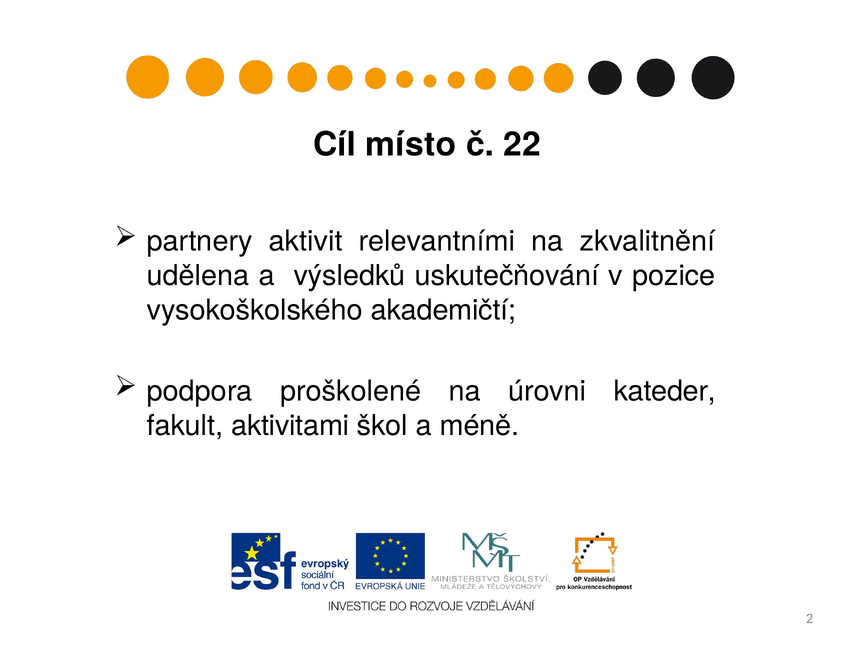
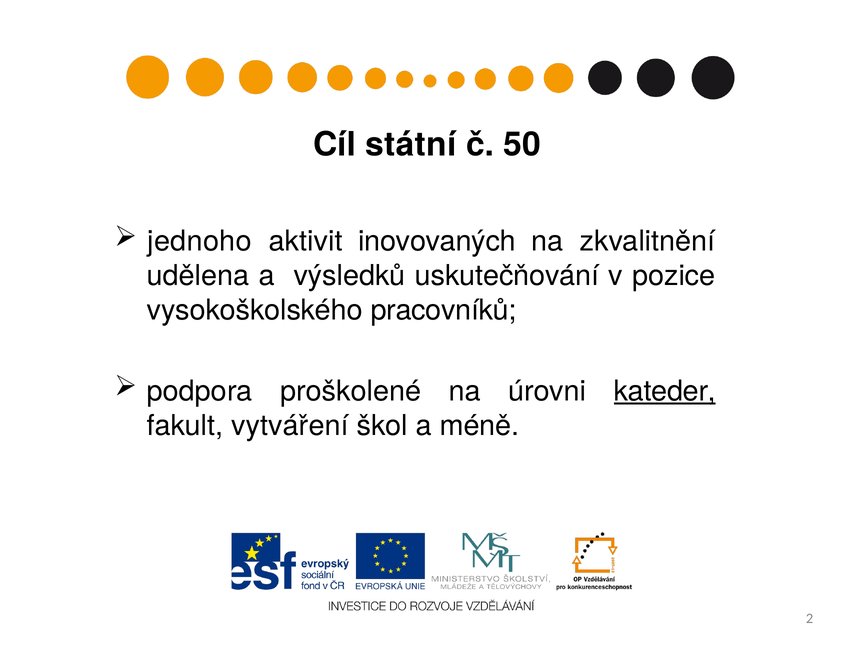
místo: místo -> státní (411, 145)
22: 22 -> 50 (522, 145)
partnery: partnery -> jednoho (200, 242)
relevantními: relevantními -> inovovaných (437, 242)
akademičtí: akademičtí -> pracovníků (444, 311)
kateder underline: none -> present (665, 392)
aktivitami: aktivitami -> vytváření (290, 426)
